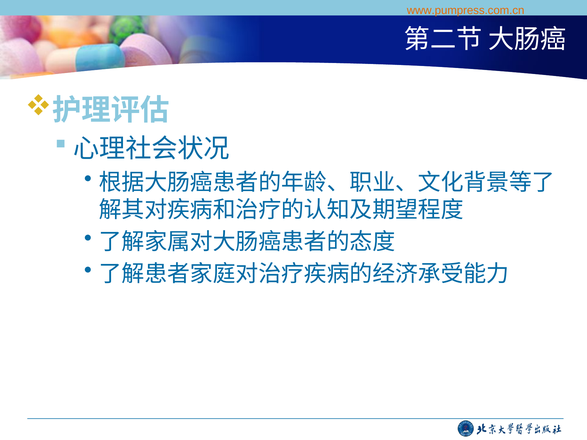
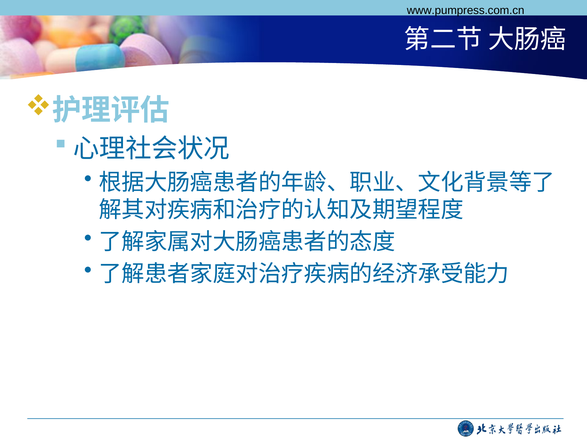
www.pumpress.com.cn colour: orange -> black (466, 11)
